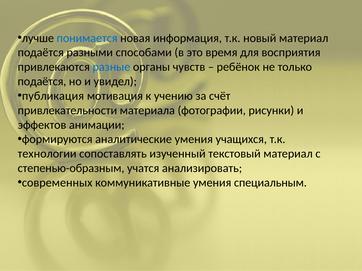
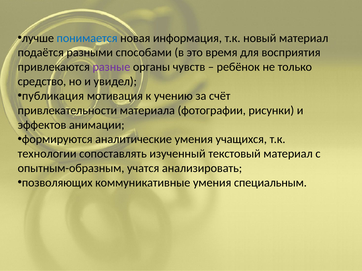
разные colour: blue -> purple (111, 67)
подаётся: подаётся -> средство (42, 82)
степенью-образным: степенью-образным -> опытным-образным (71, 168)
современных: современных -> позволяющих (57, 183)
